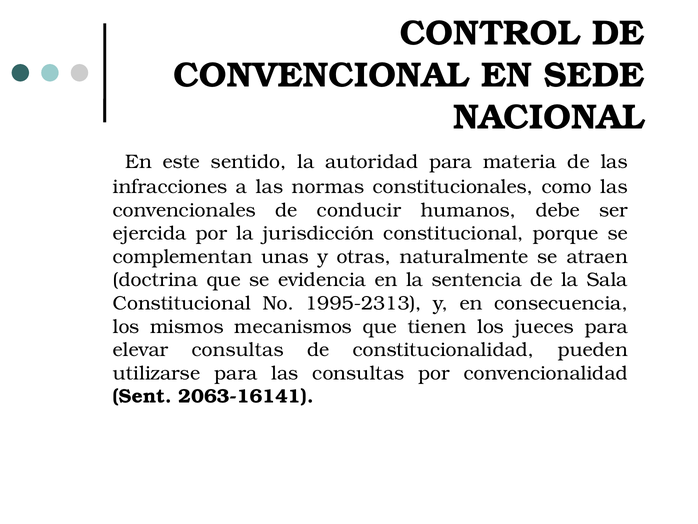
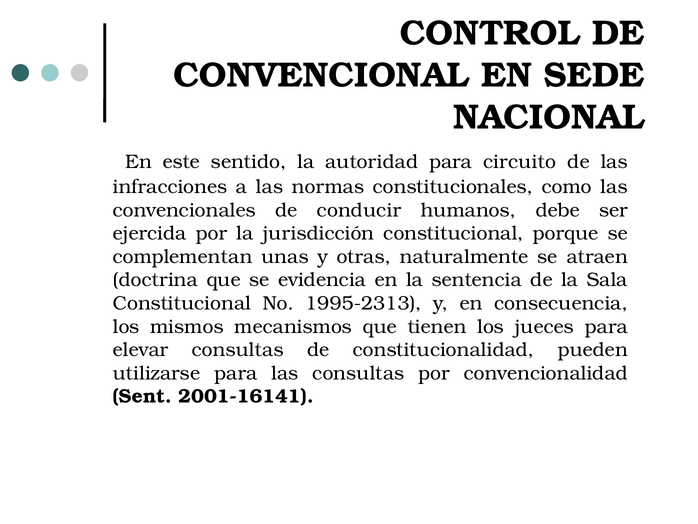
materia: materia -> circuito (520, 161)
2063-16141: 2063-16141 -> 2001-16141 (246, 396)
